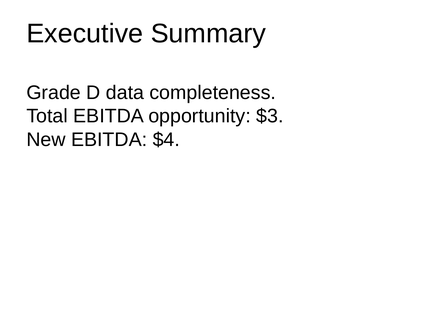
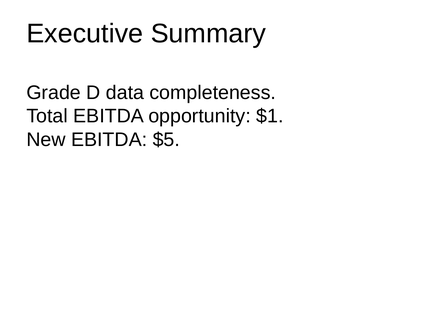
$3: $3 -> $1 (270, 116)
$4: $4 -> $5 (166, 140)
